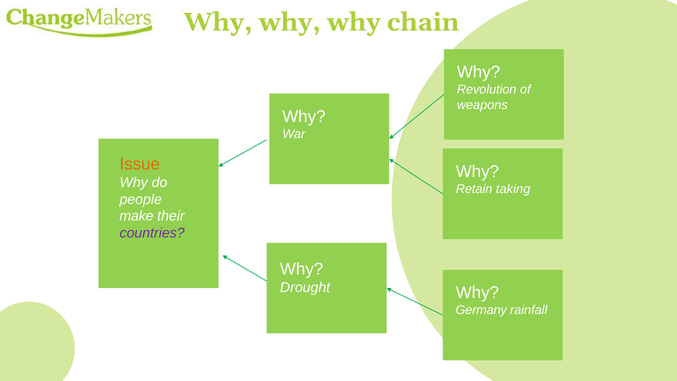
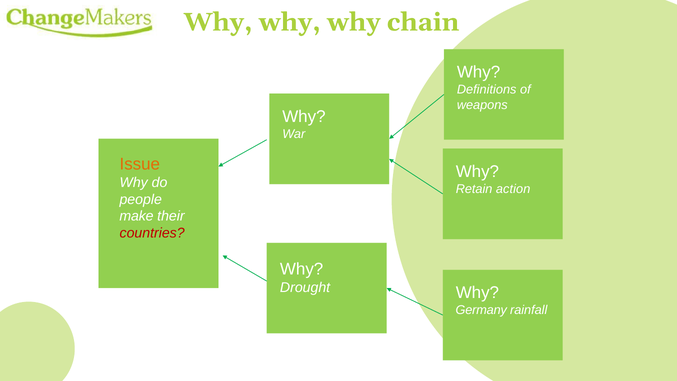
Revolution: Revolution -> Definitions (487, 90)
taking: taking -> action (513, 189)
countries colour: purple -> red (152, 233)
